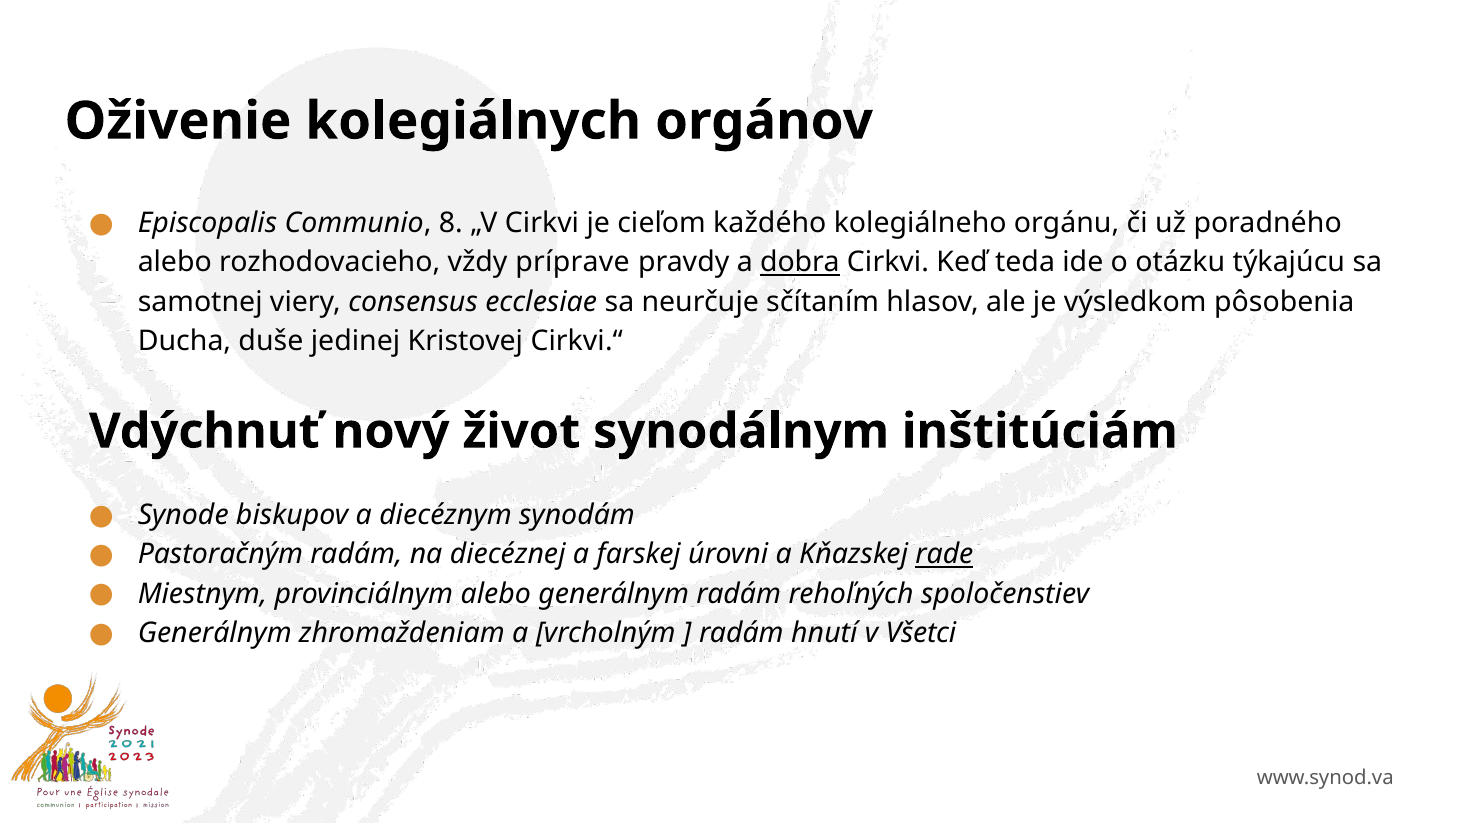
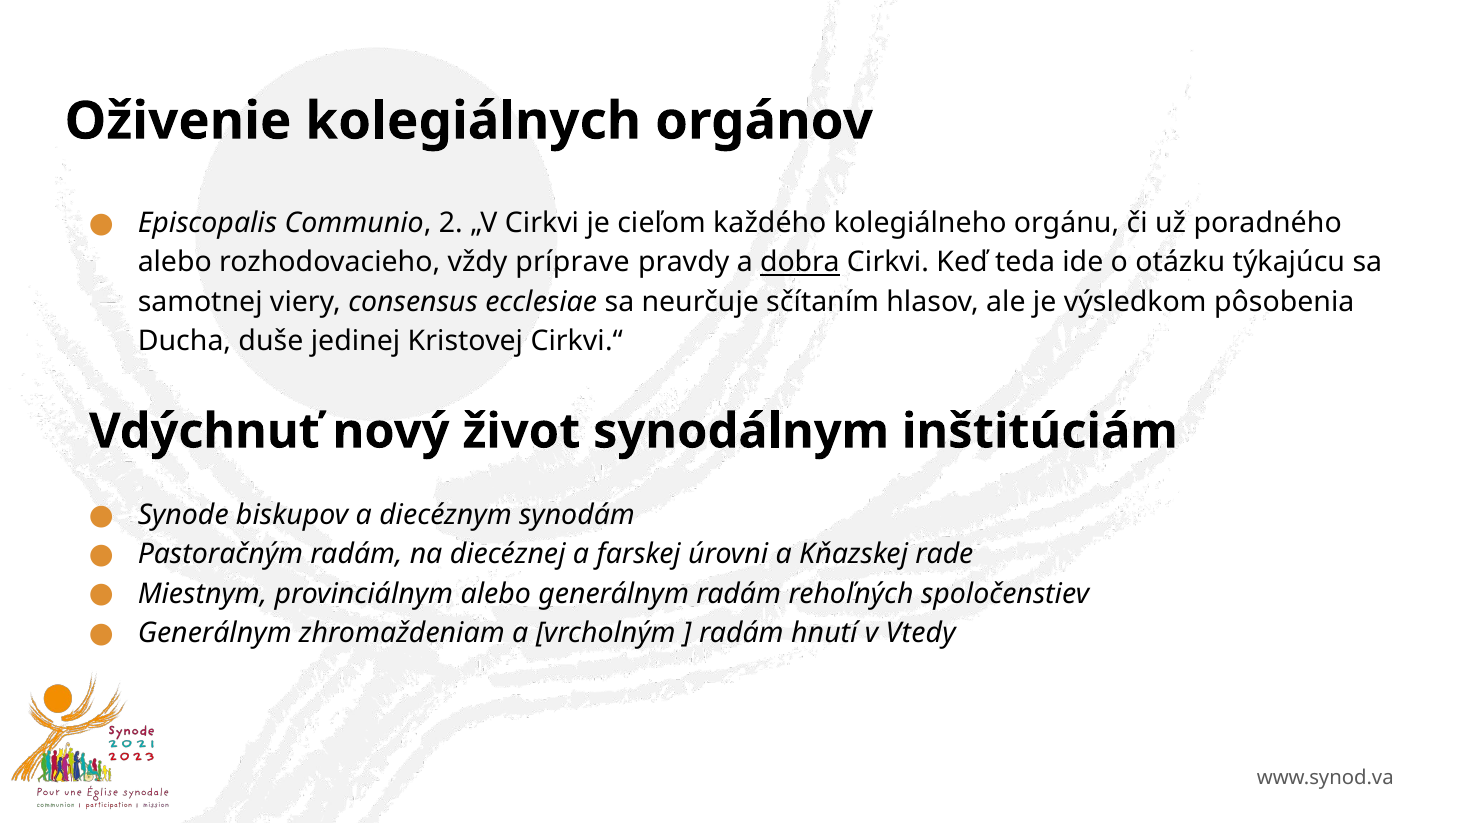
8: 8 -> 2 (451, 223)
rade underline: present -> none (944, 555)
Všetci: Všetci -> Vtedy (921, 634)
